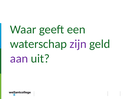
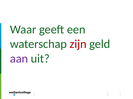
zijn colour: purple -> red (78, 44)
